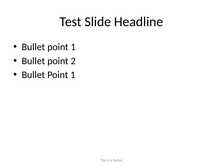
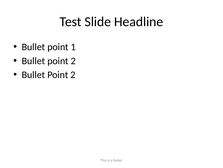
1: 1 -> 2 (73, 75)
